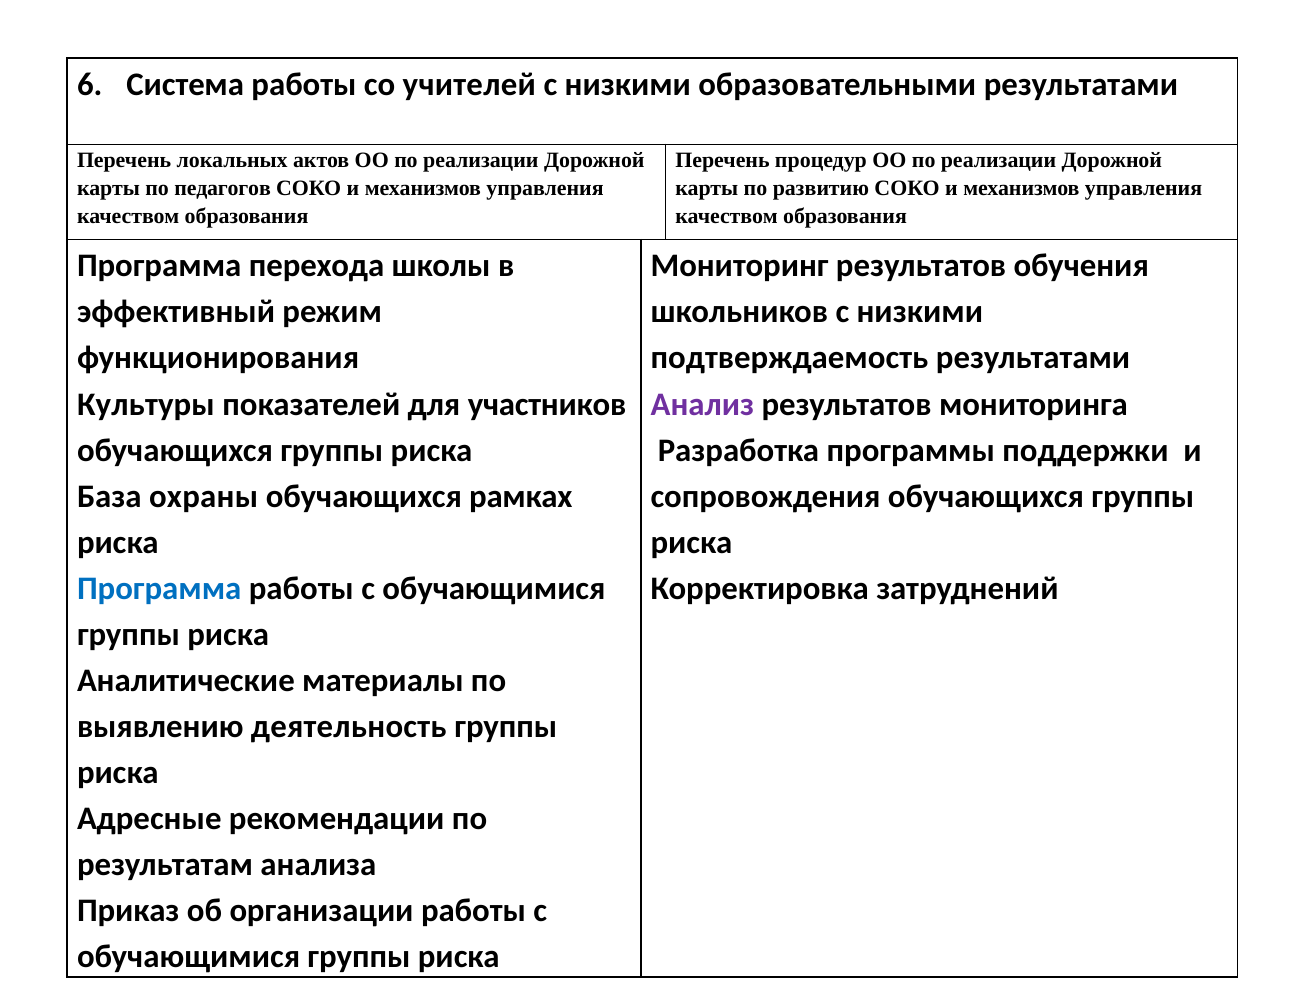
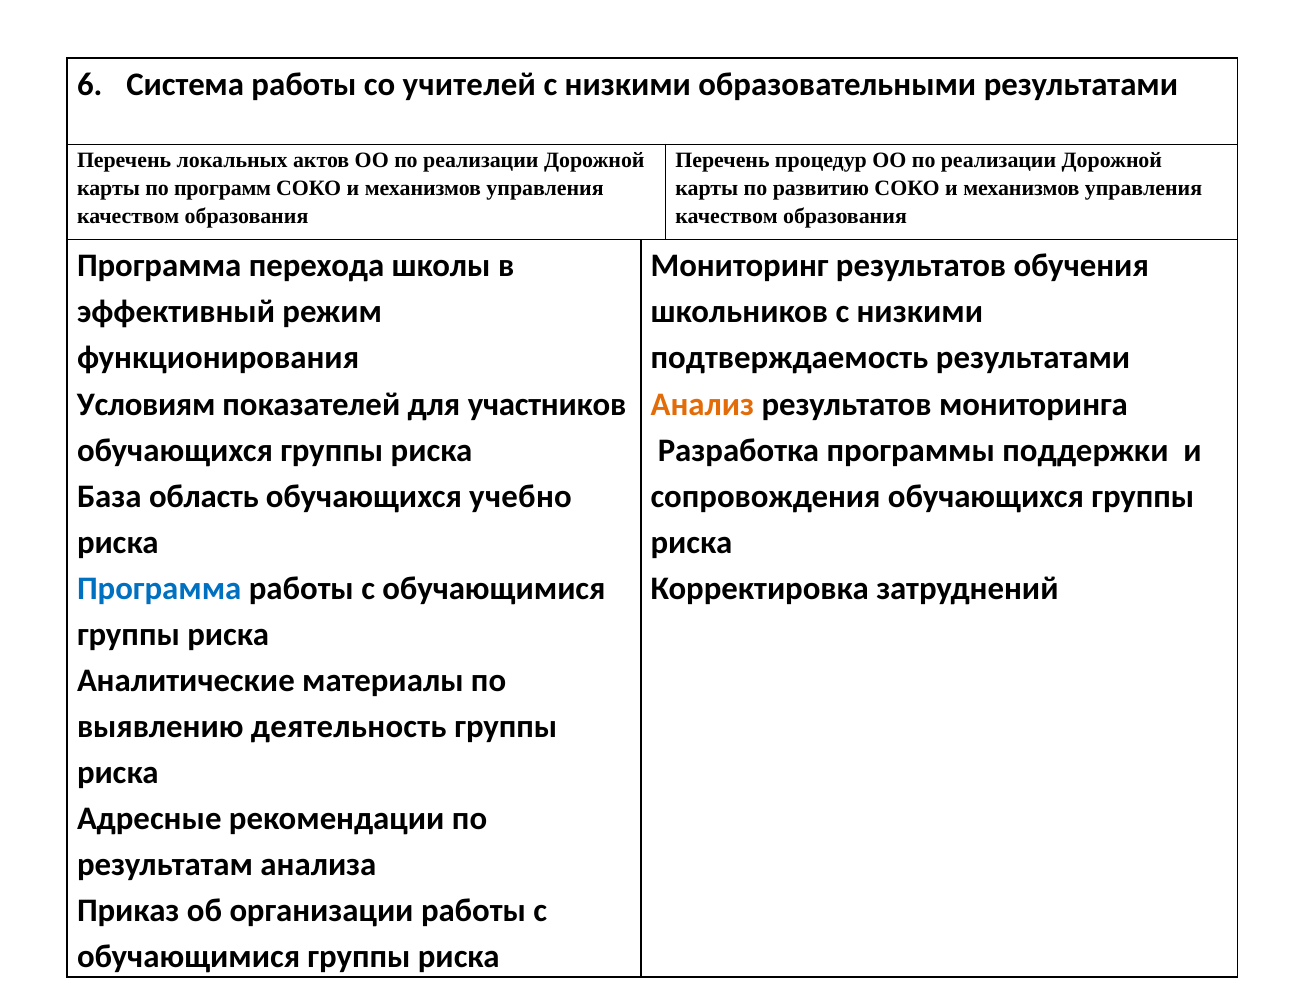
педагогов: педагогов -> программ (223, 188)
Культуры: Культуры -> Условиям (146, 404)
Анализ colour: purple -> orange (702, 404)
охраны: охраны -> область (204, 497)
рамках: рамках -> учебно (521, 497)
